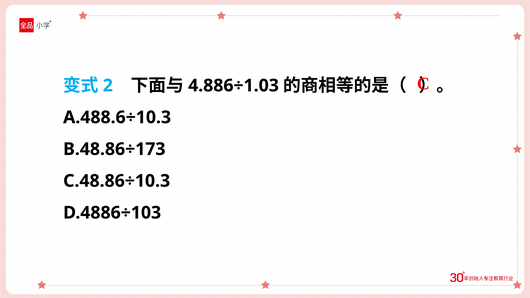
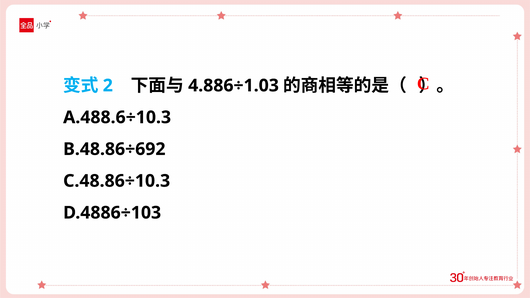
B.48.86÷173: B.48.86÷173 -> B.48.86÷692 (114, 149)
